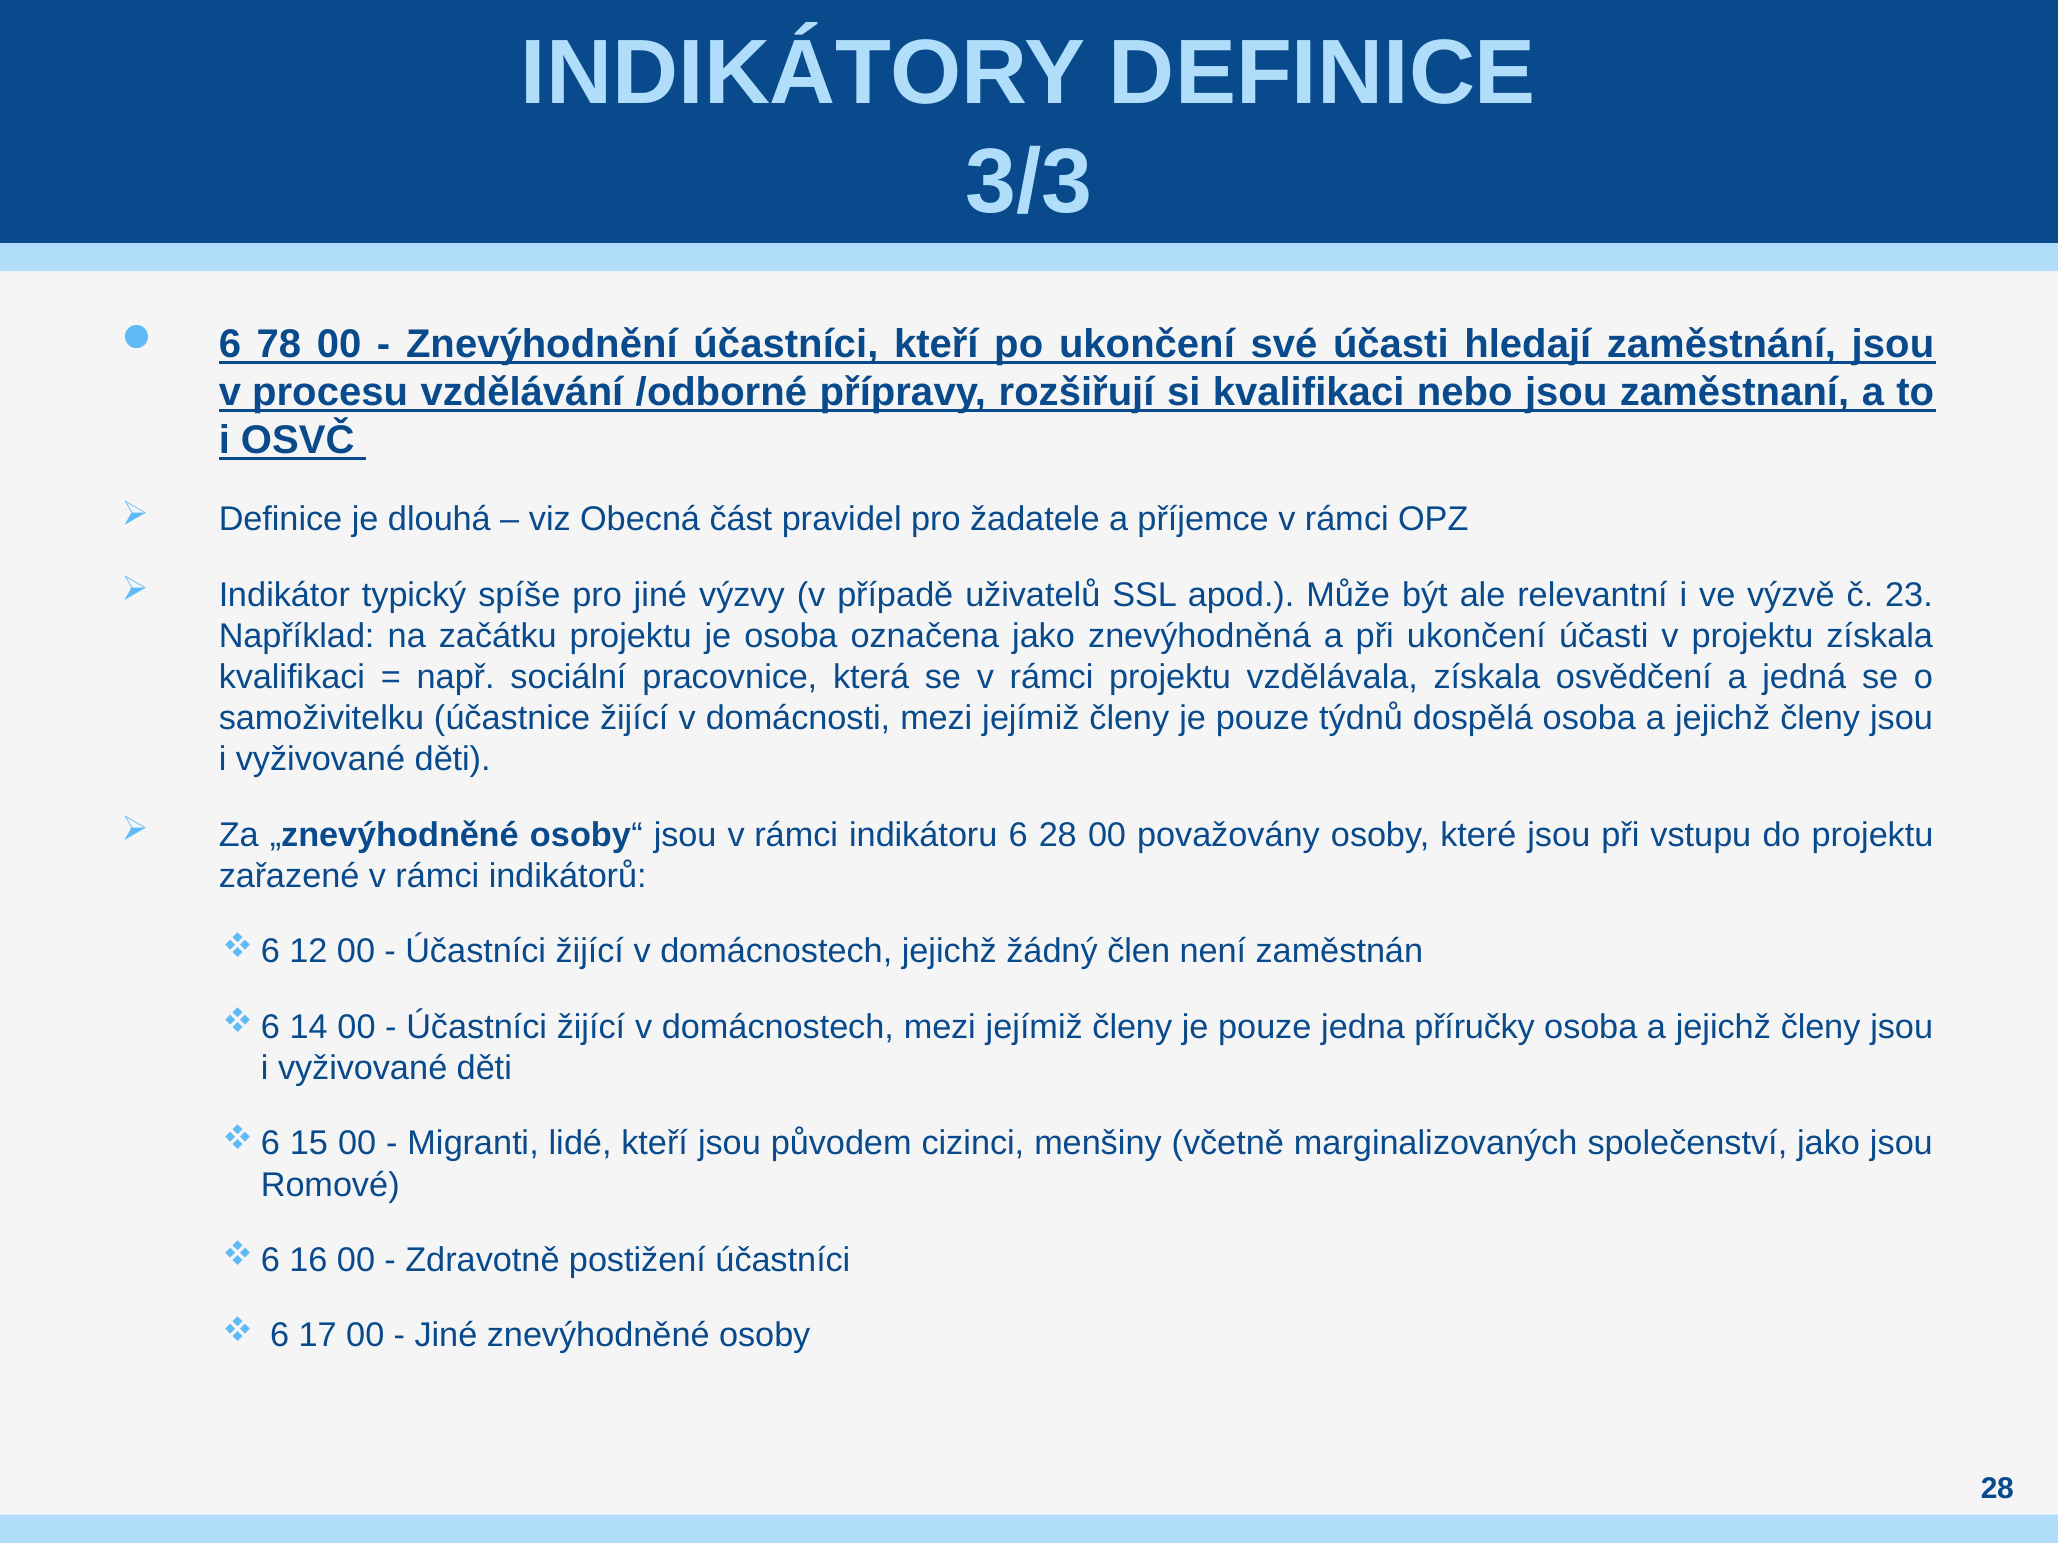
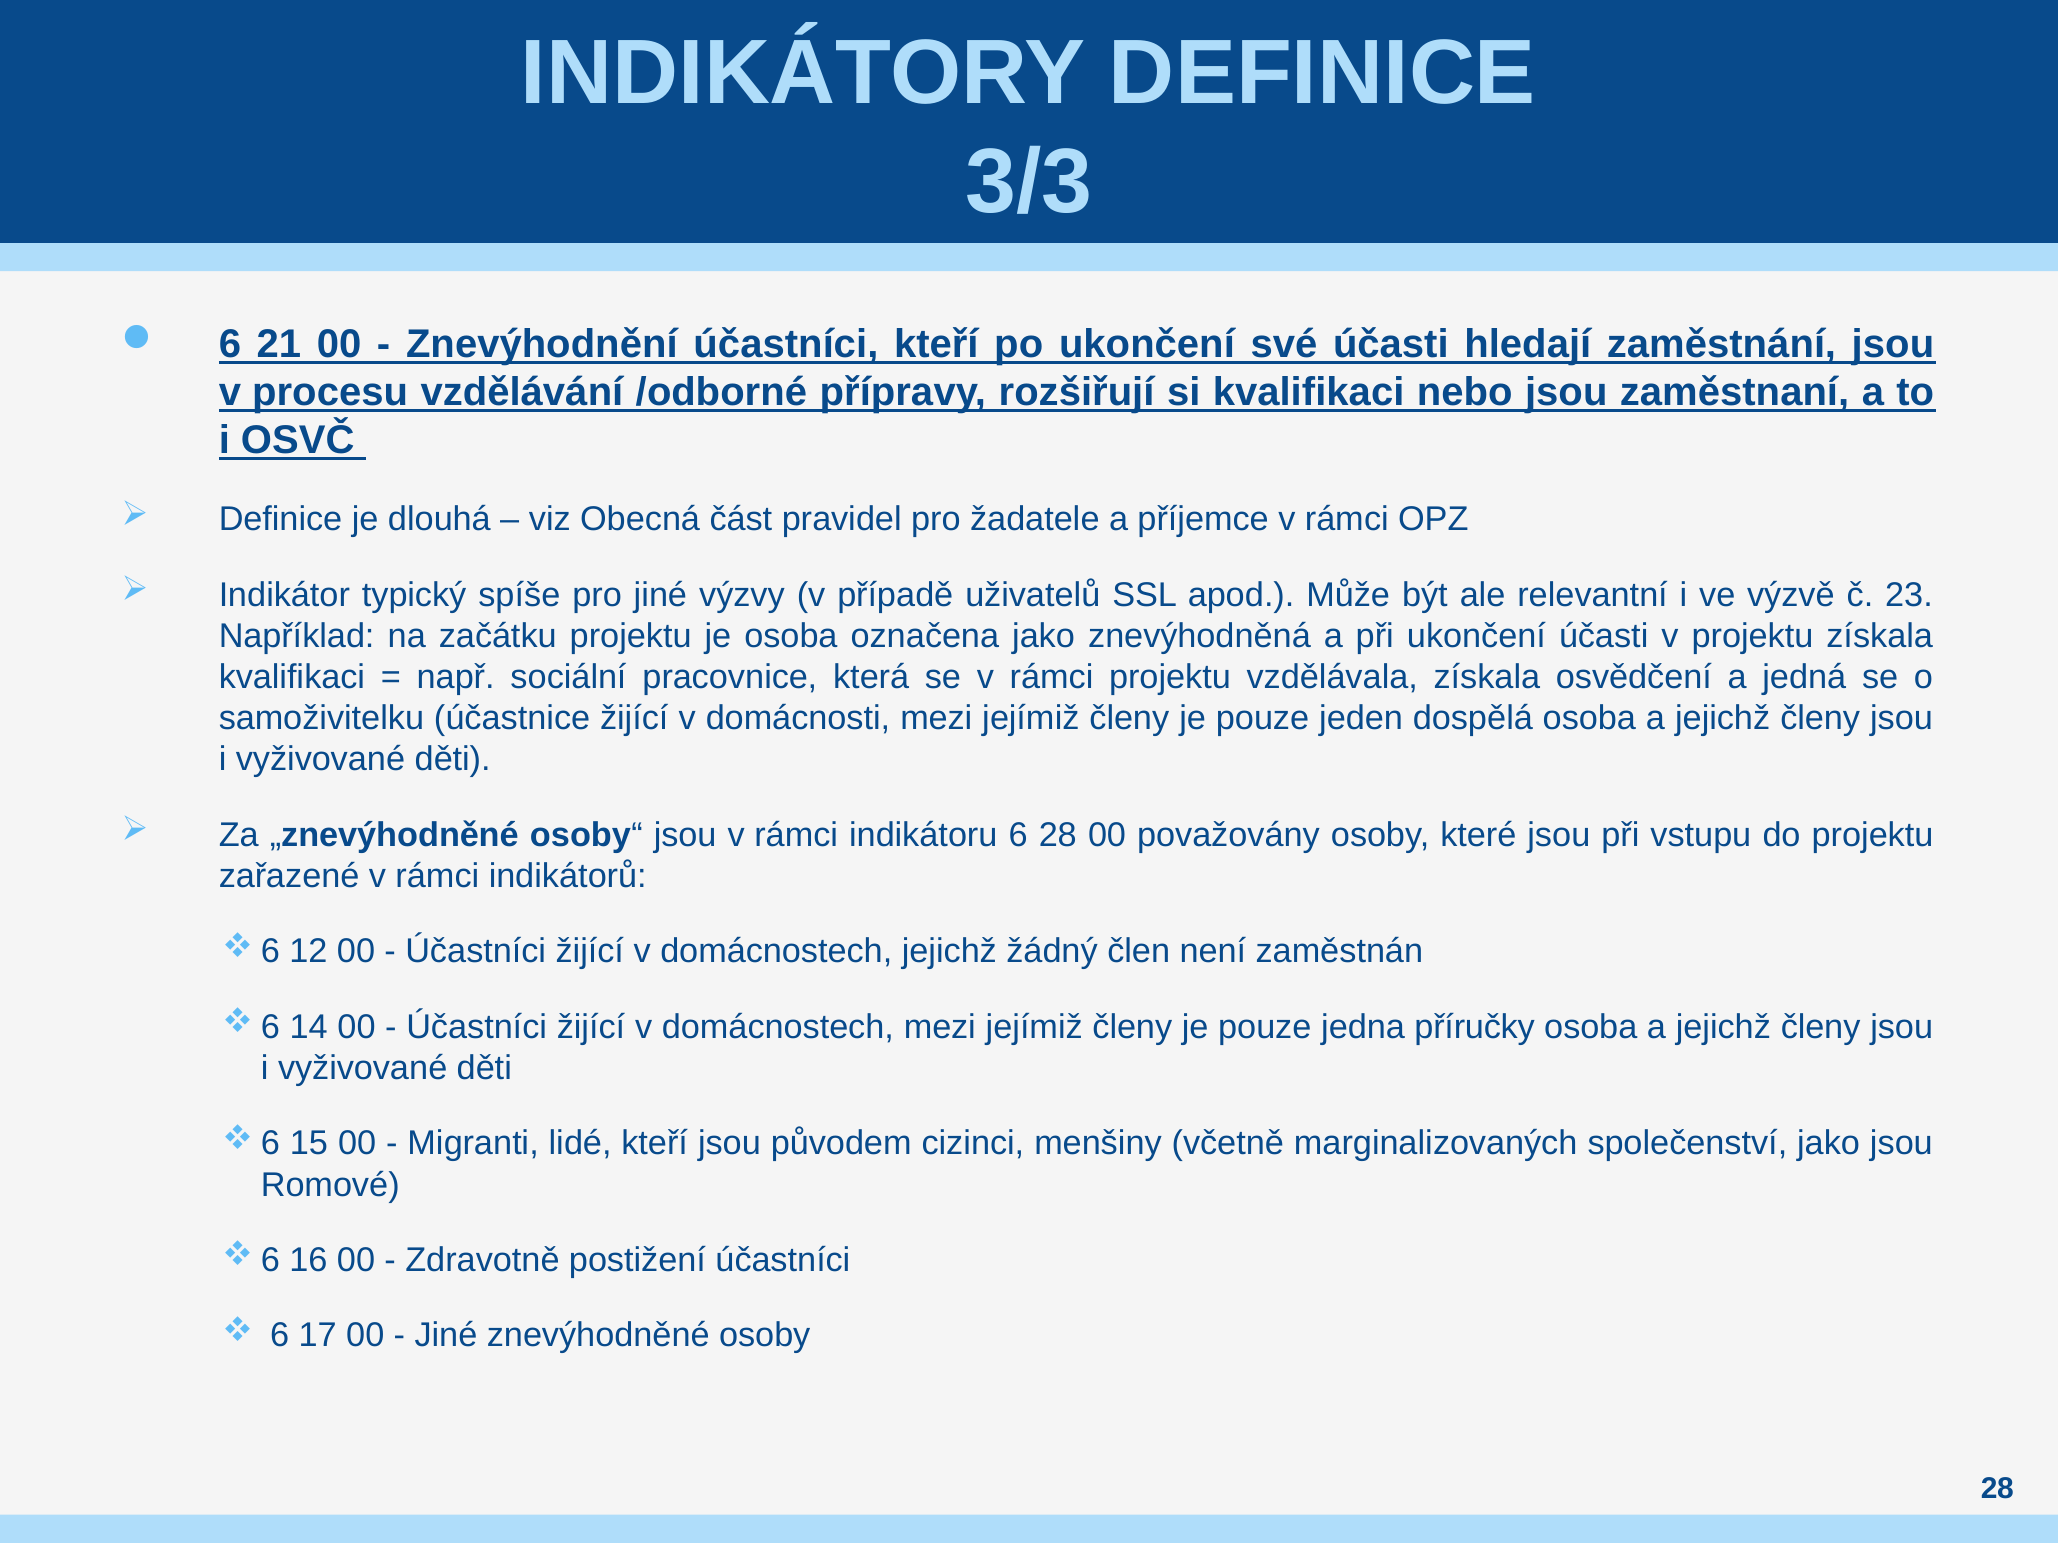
78: 78 -> 21 (279, 345)
týdnů: týdnů -> jeden (1361, 718)
